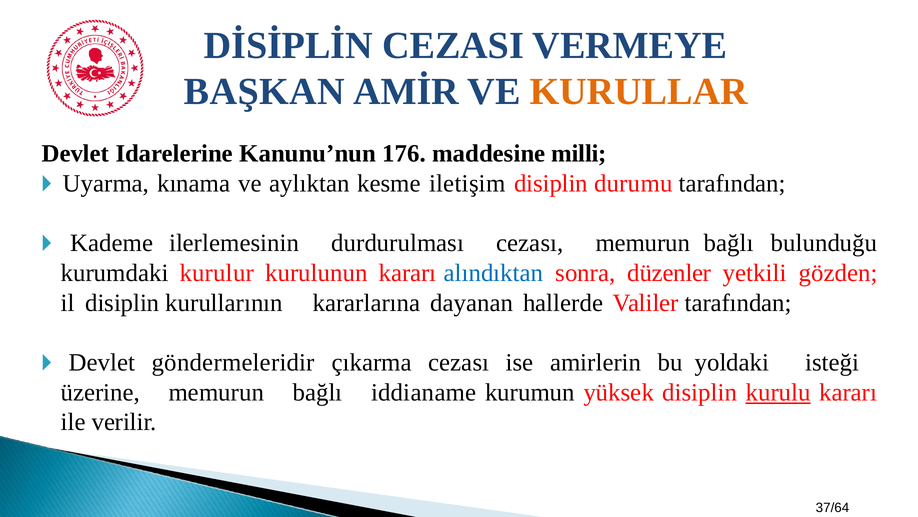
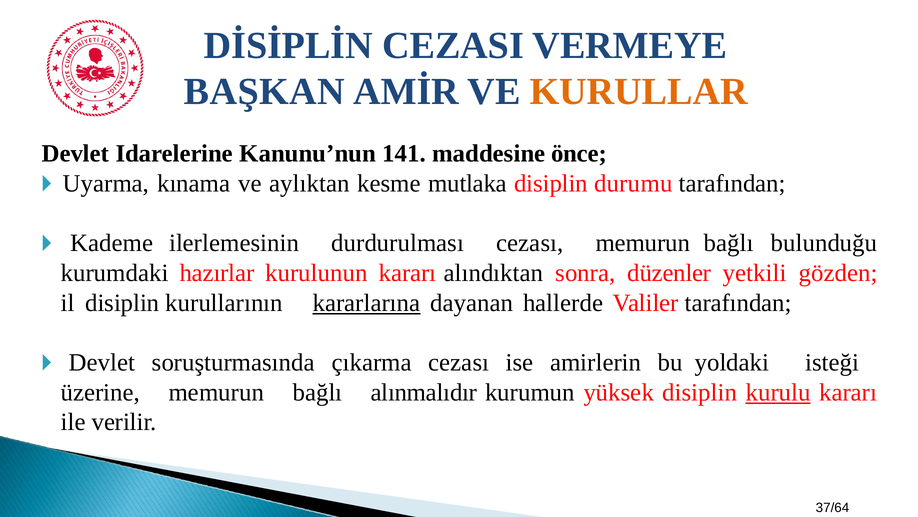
176: 176 -> 141 (404, 153)
milli: milli -> önce (579, 153)
iletişim: iletişim -> mutlaka (468, 183)
kurulur: kurulur -> hazırlar (217, 273)
alındıktan colour: blue -> black (493, 273)
kararlarına underline: none -> present (366, 302)
göndermeleridir: göndermeleridir -> soruşturmasında (233, 362)
iddianame: iddianame -> alınmalıdır (424, 392)
